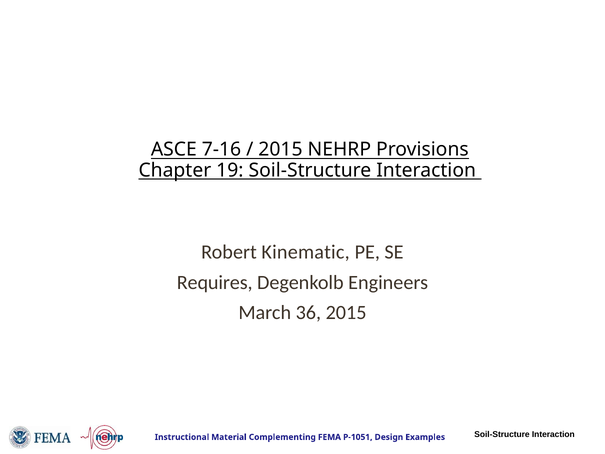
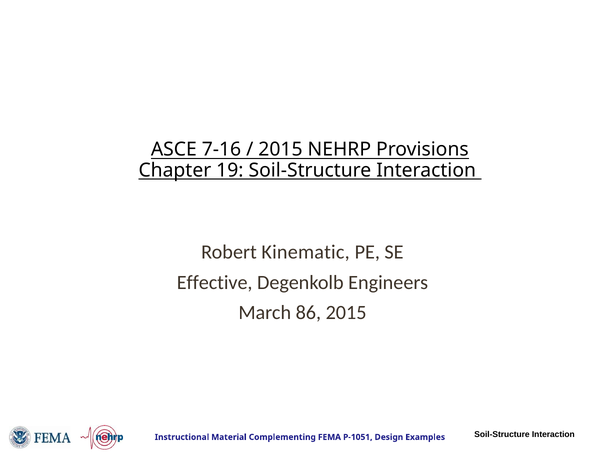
Requires: Requires -> Effective (215, 282)
36: 36 -> 86 (308, 312)
